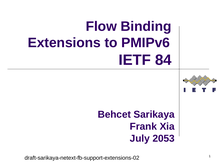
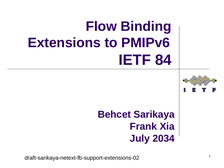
2053: 2053 -> 2034 (164, 138)
